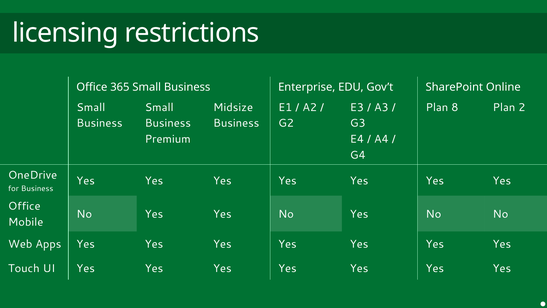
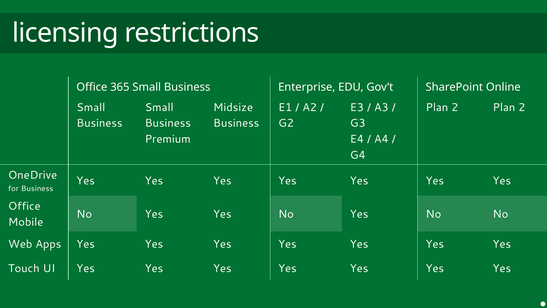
8: 8 -> 2 (455, 107)
